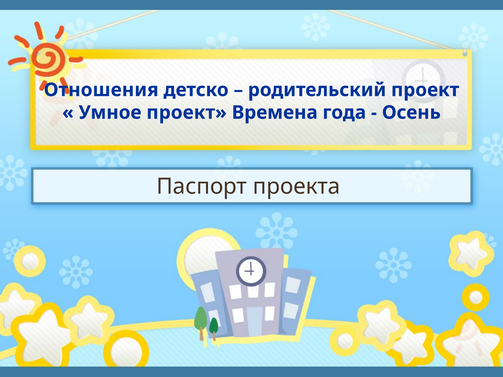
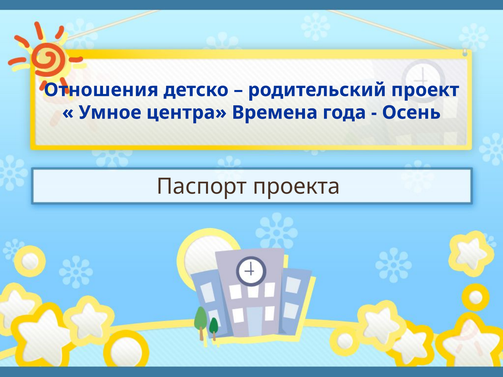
Умное проект: проект -> центра (187, 113)
